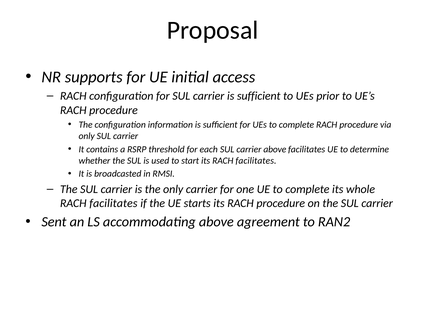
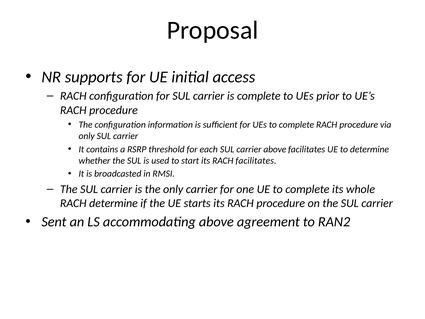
carrier is sufficient: sufficient -> complete (259, 96)
facilitates: facilitates -> determine (114, 203)
